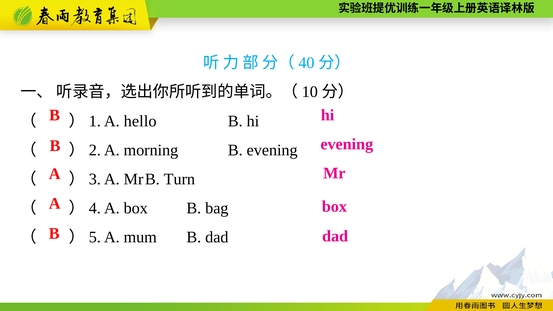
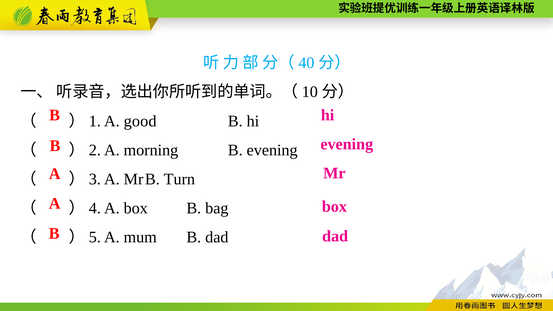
hello: hello -> good (140, 121)
